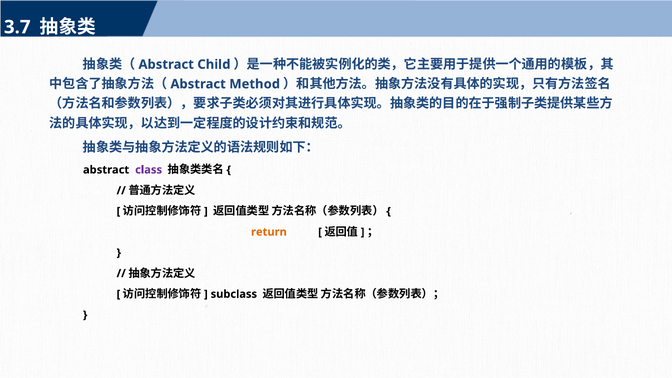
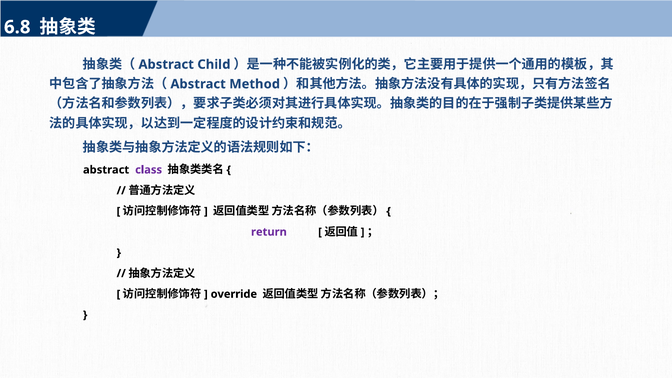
3.7: 3.7 -> 6.8 (17, 27)
return colour: orange -> purple (269, 232)
subclass: subclass -> override (234, 294)
